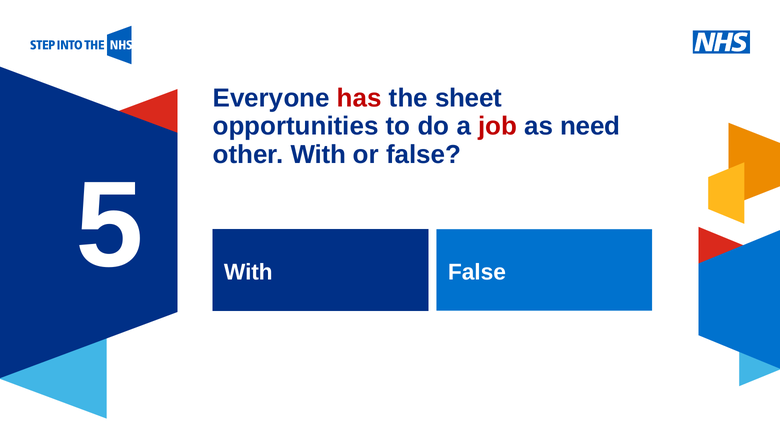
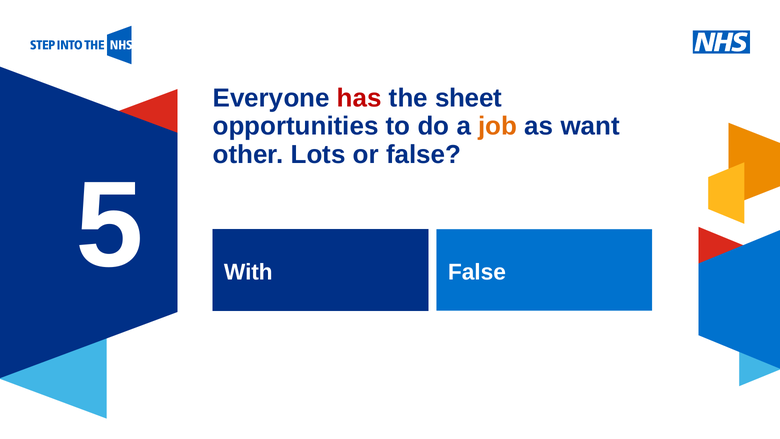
job colour: red -> orange (498, 126)
need: need -> want (590, 126)
other With: With -> Lots (318, 154)
